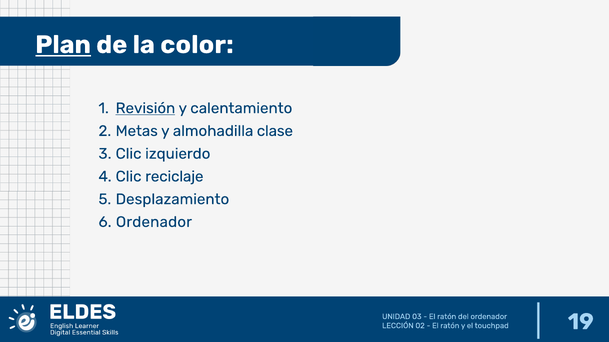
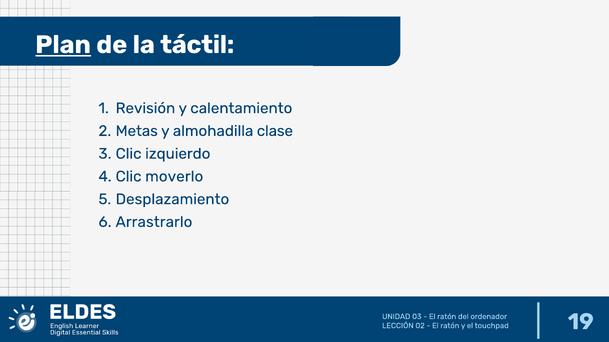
color: color -> táctil (197, 45)
Revisión underline: present -> none (145, 108)
reciclaje: reciclaje -> moverlo (174, 177)
Ordenador: Ordenador -> Arrastrarlo (154, 222)
